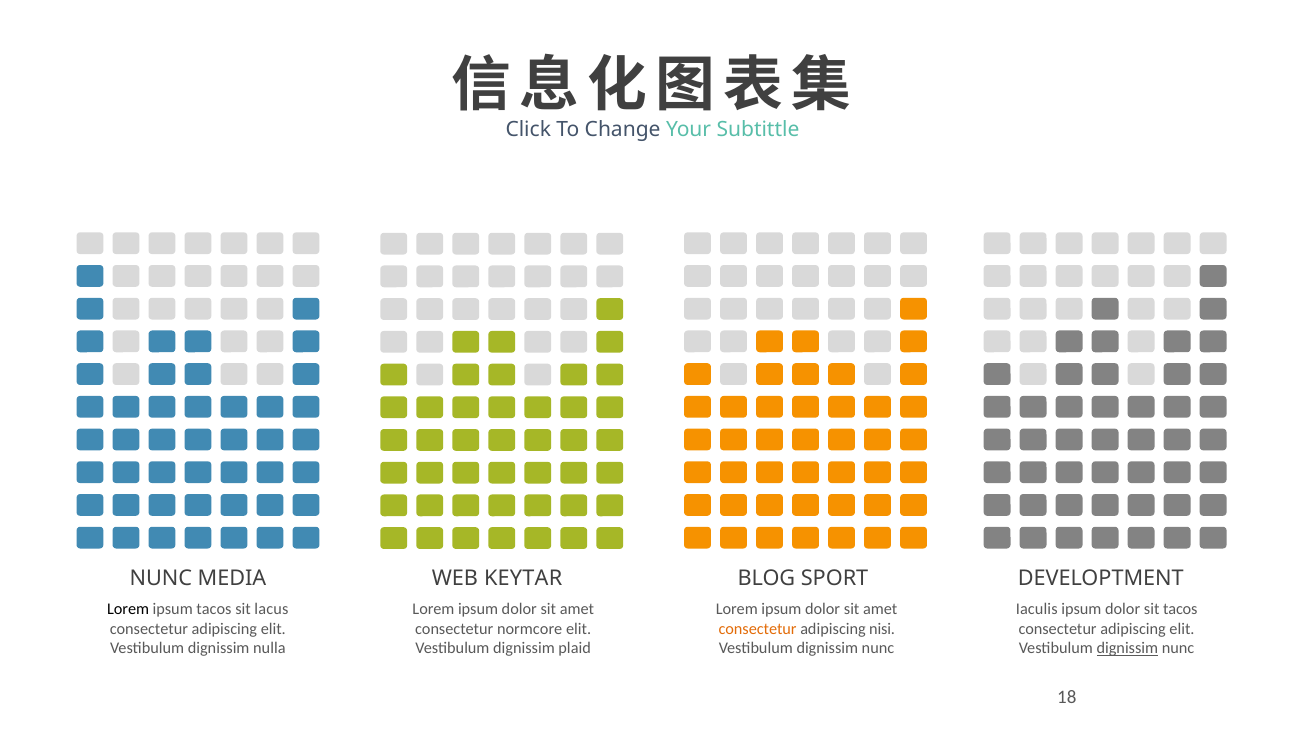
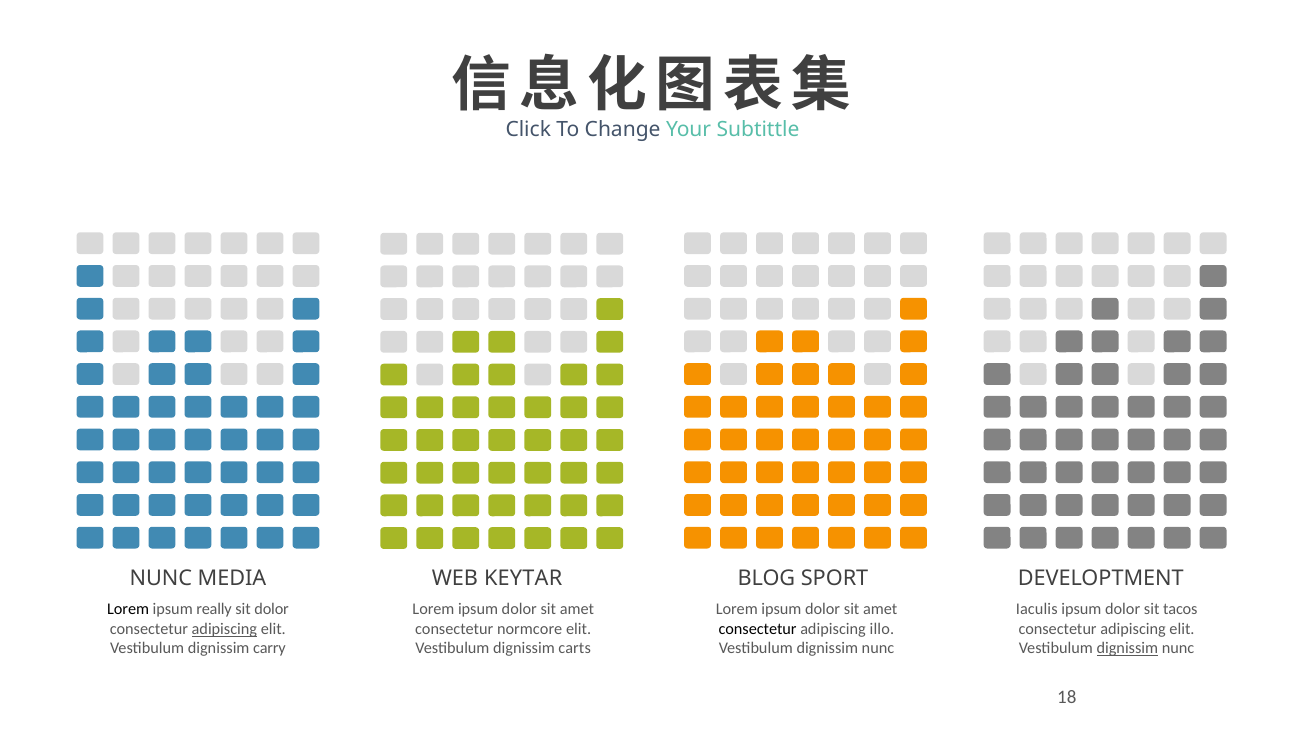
ipsum tacos: tacos -> really (214, 609)
sit lacus: lacus -> dolor (272, 609)
adipiscing underline: none -> present (224, 629)
consectetur colour: orange -> black (758, 629)
nisi: nisi -> illo (882, 629)
nulla: nulla -> carry (269, 649)
plaid: plaid -> carts (575, 649)
